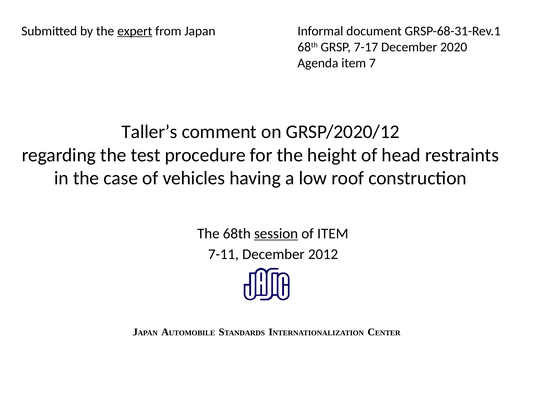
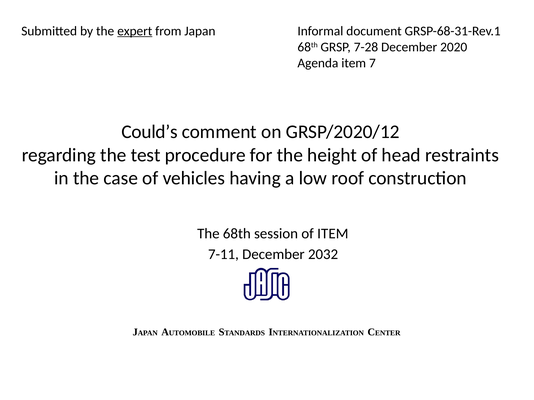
7-17: 7-17 -> 7-28 (366, 47)
Taller’s: Taller’s -> Could’s (150, 132)
session underline: present -> none (276, 234)
2012: 2012 -> 2032 (323, 255)
